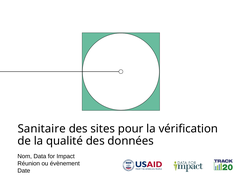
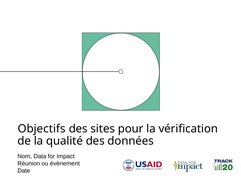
Sanitaire: Sanitaire -> Objectifs (42, 129)
